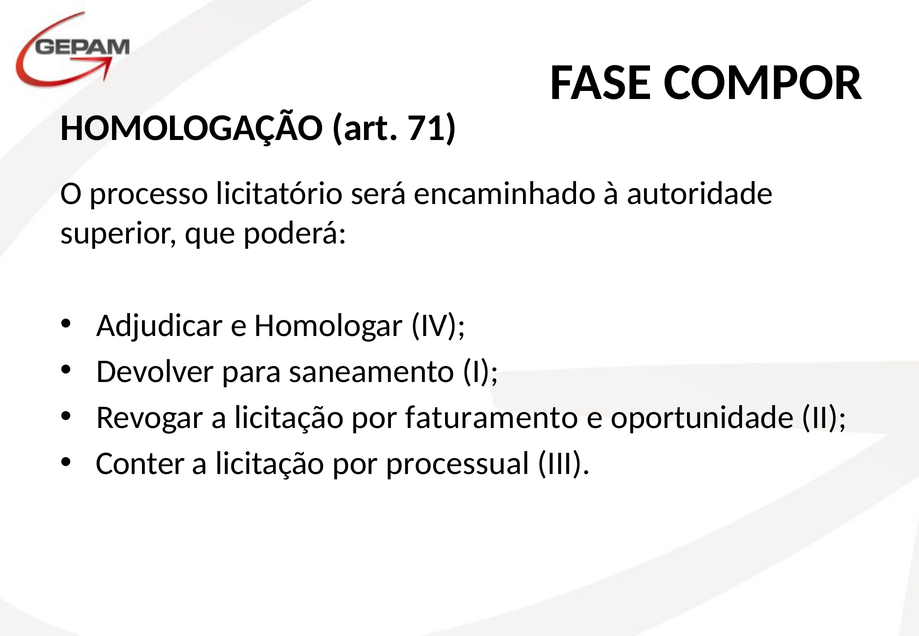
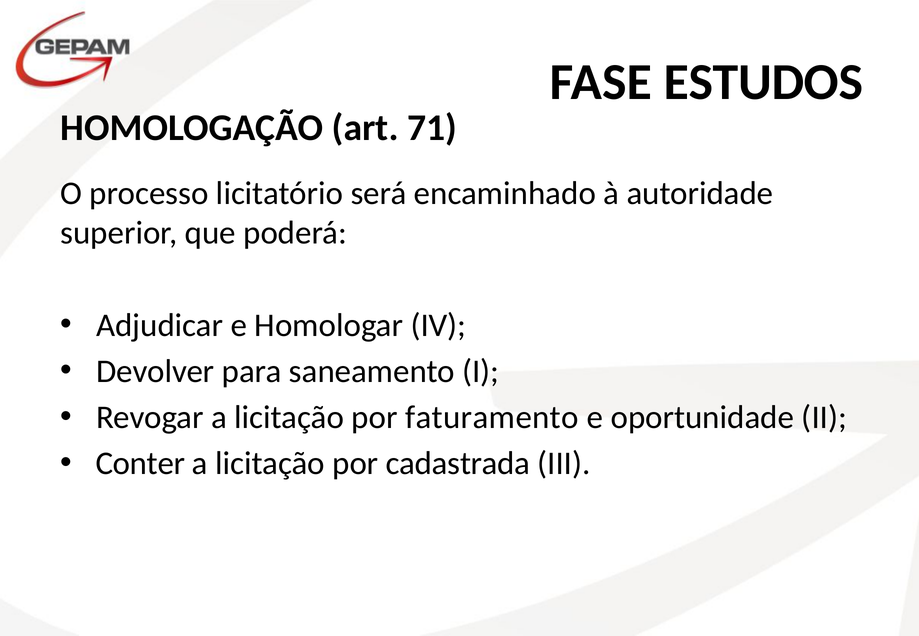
COMPOR: COMPOR -> ESTUDOS (763, 82)
processual: processual -> cadastrada (458, 464)
